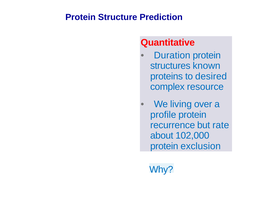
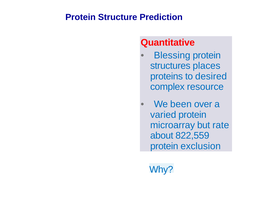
Duration: Duration -> Blessing (172, 55)
known: known -> places (207, 66)
living: living -> been (181, 104)
profile: profile -> varied (163, 115)
recurrence: recurrence -> microarray (173, 125)
102,000: 102,000 -> 822,559 (192, 136)
